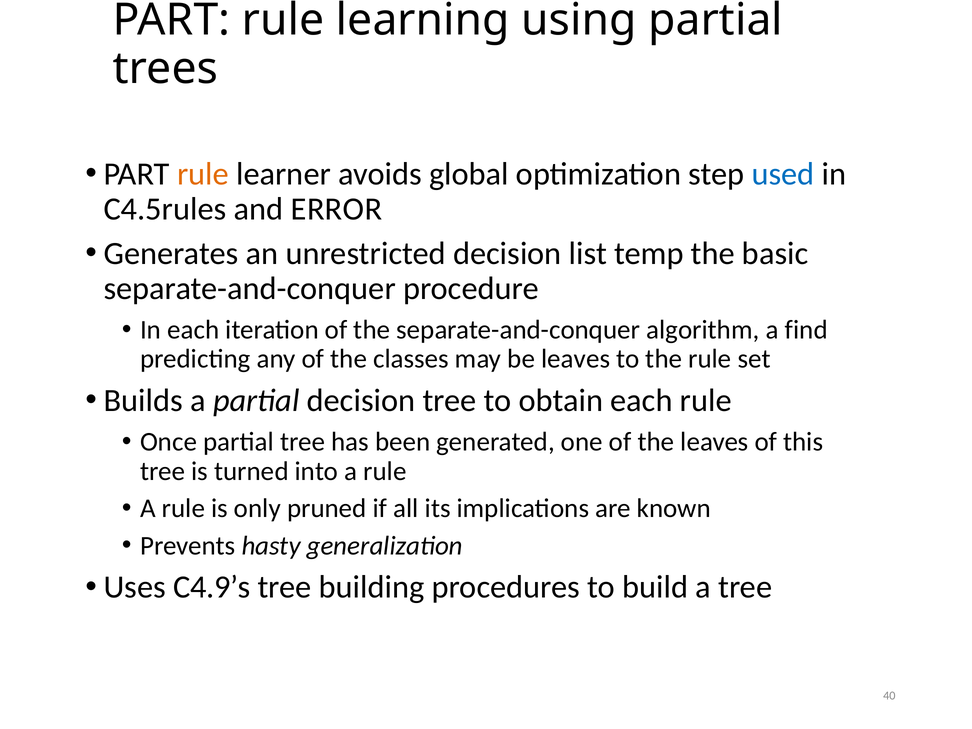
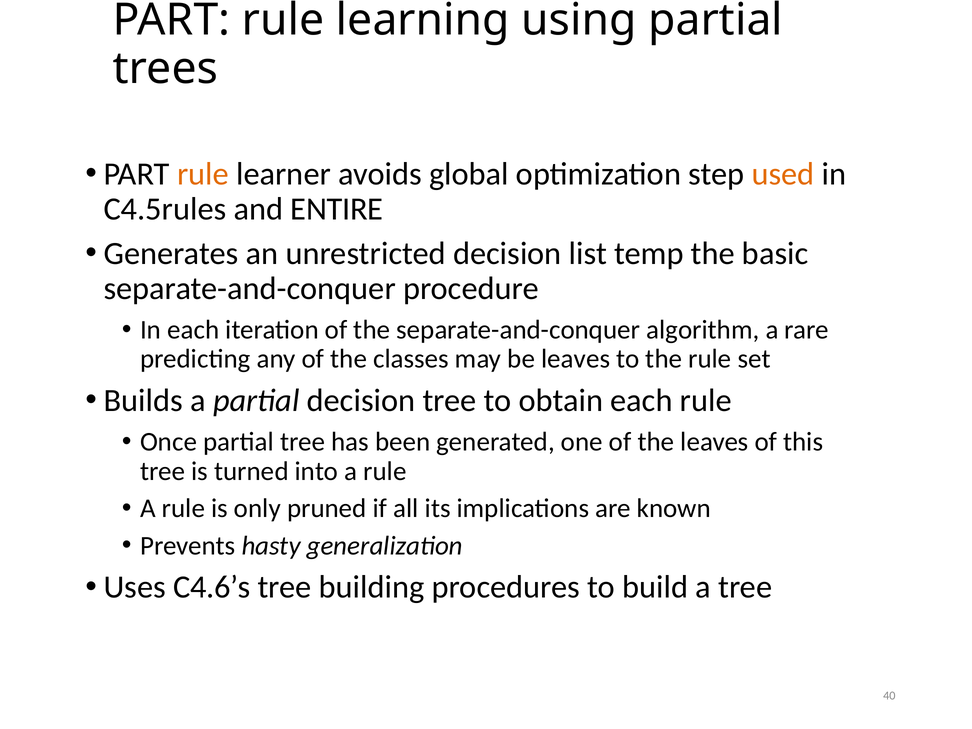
used colour: blue -> orange (783, 174)
ERROR: ERROR -> ENTIRE (337, 209)
find: find -> rare (807, 330)
C4.9’s: C4.9’s -> C4.6’s (212, 587)
